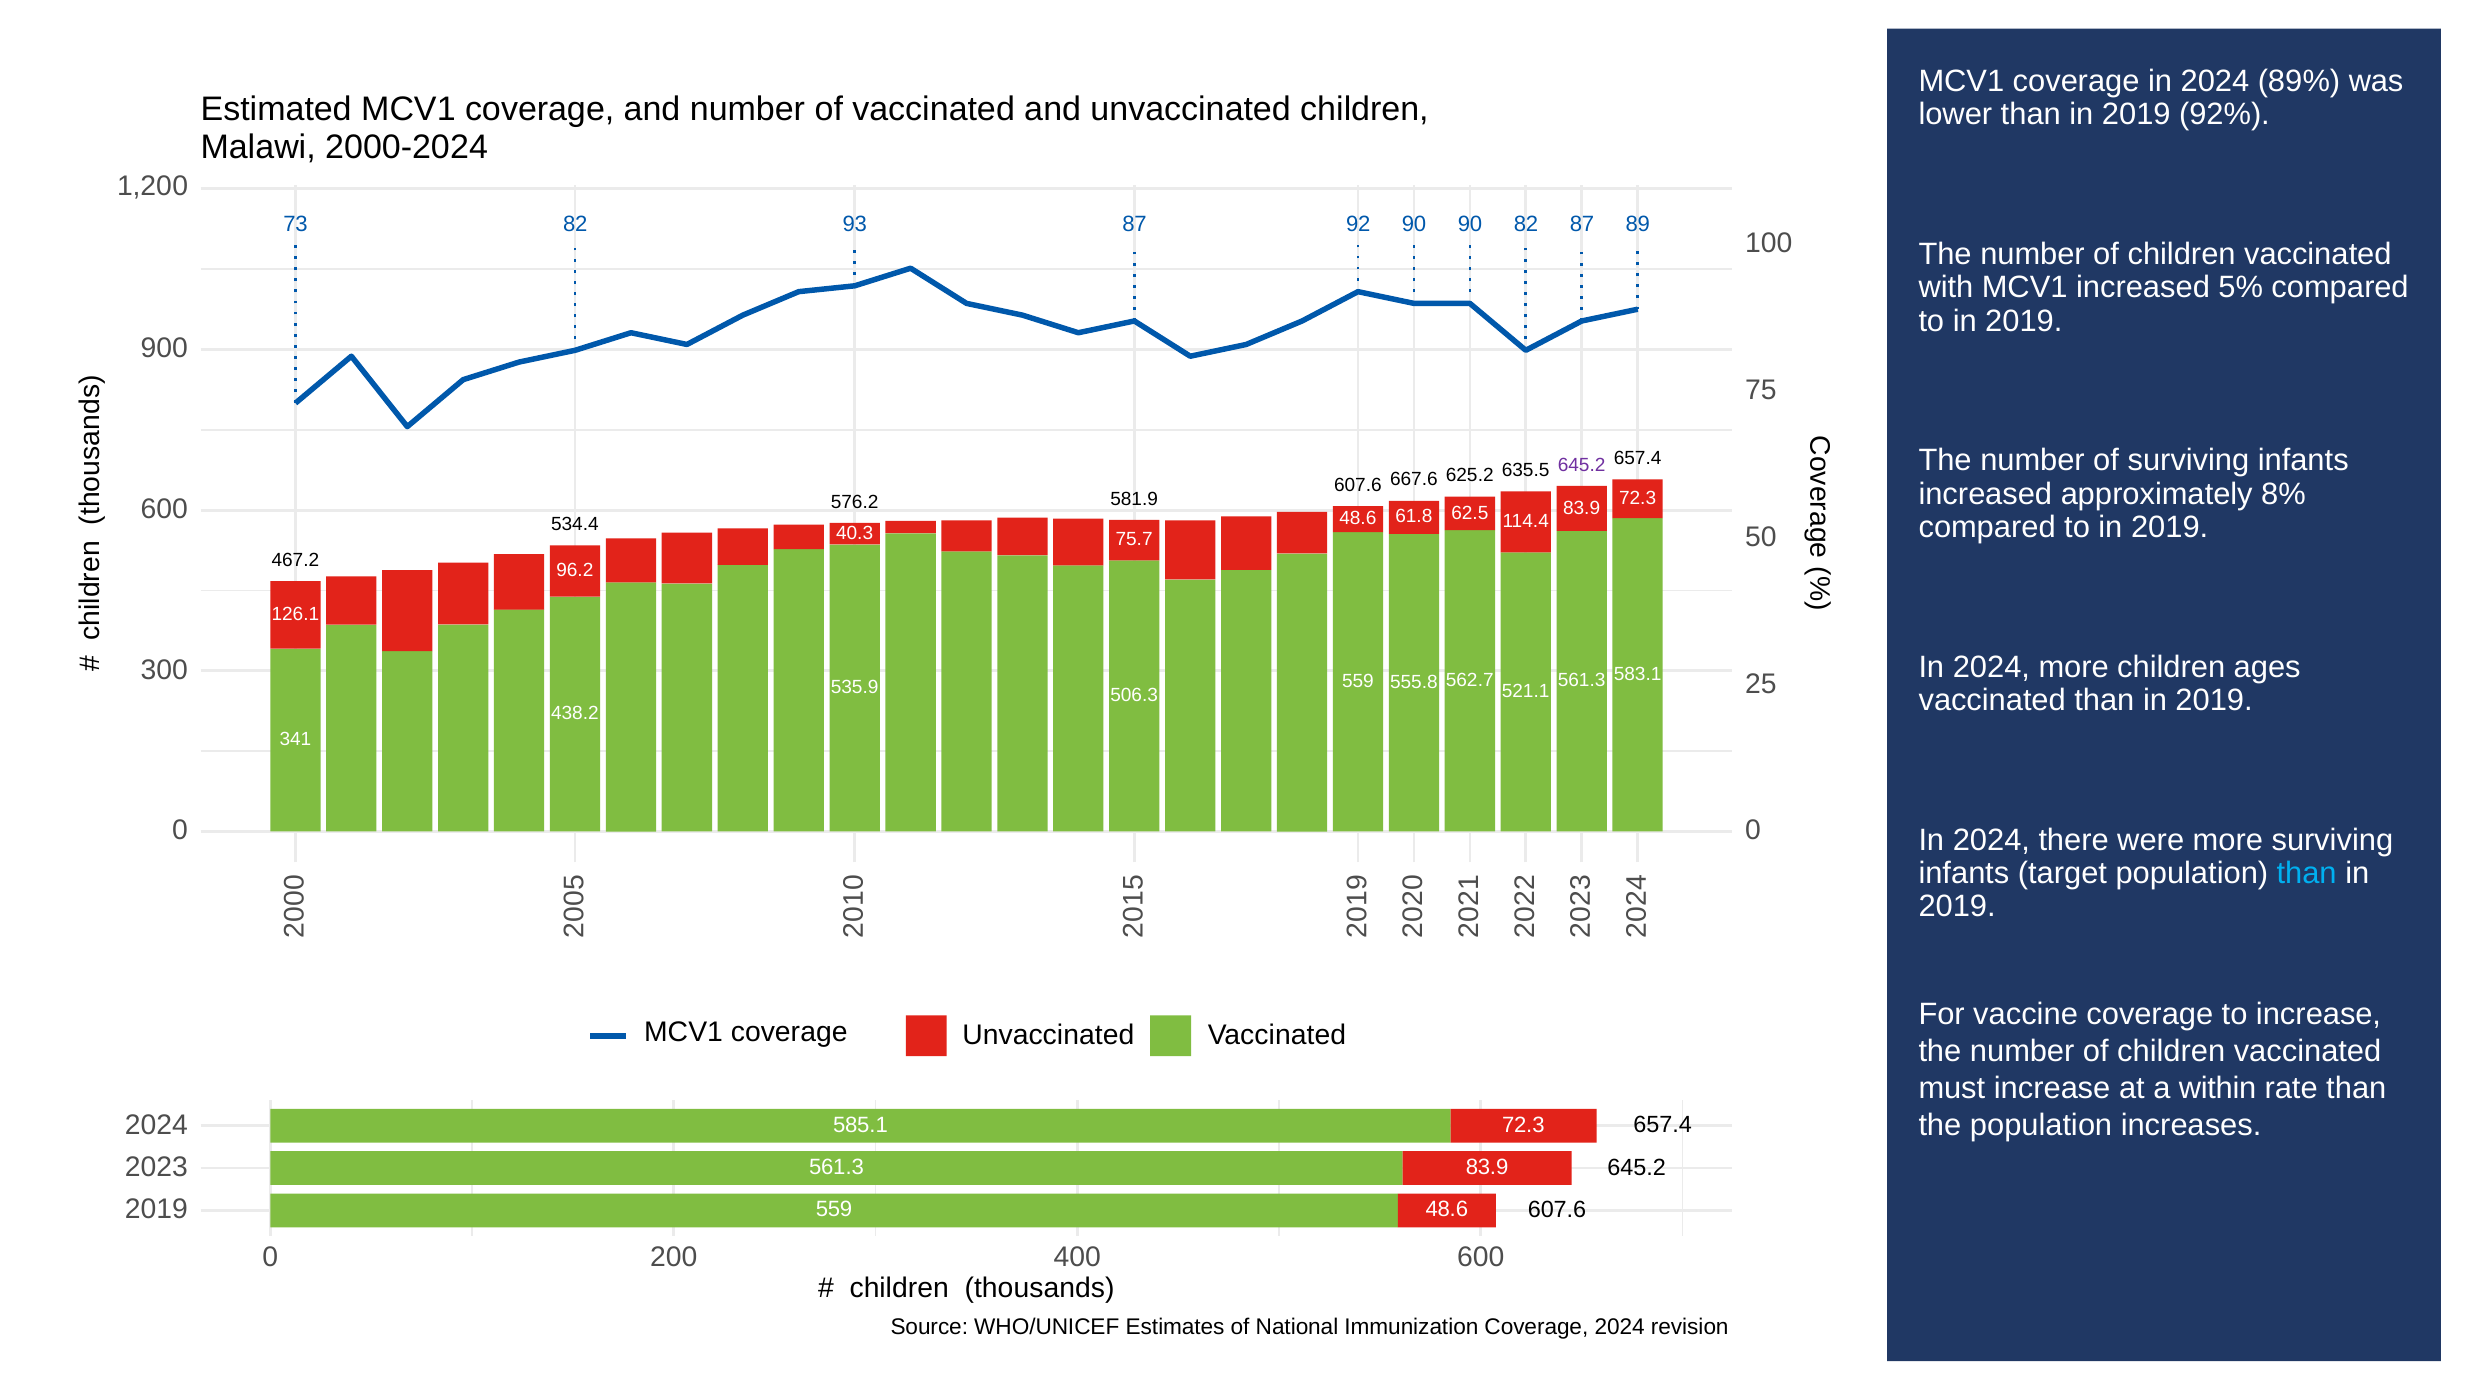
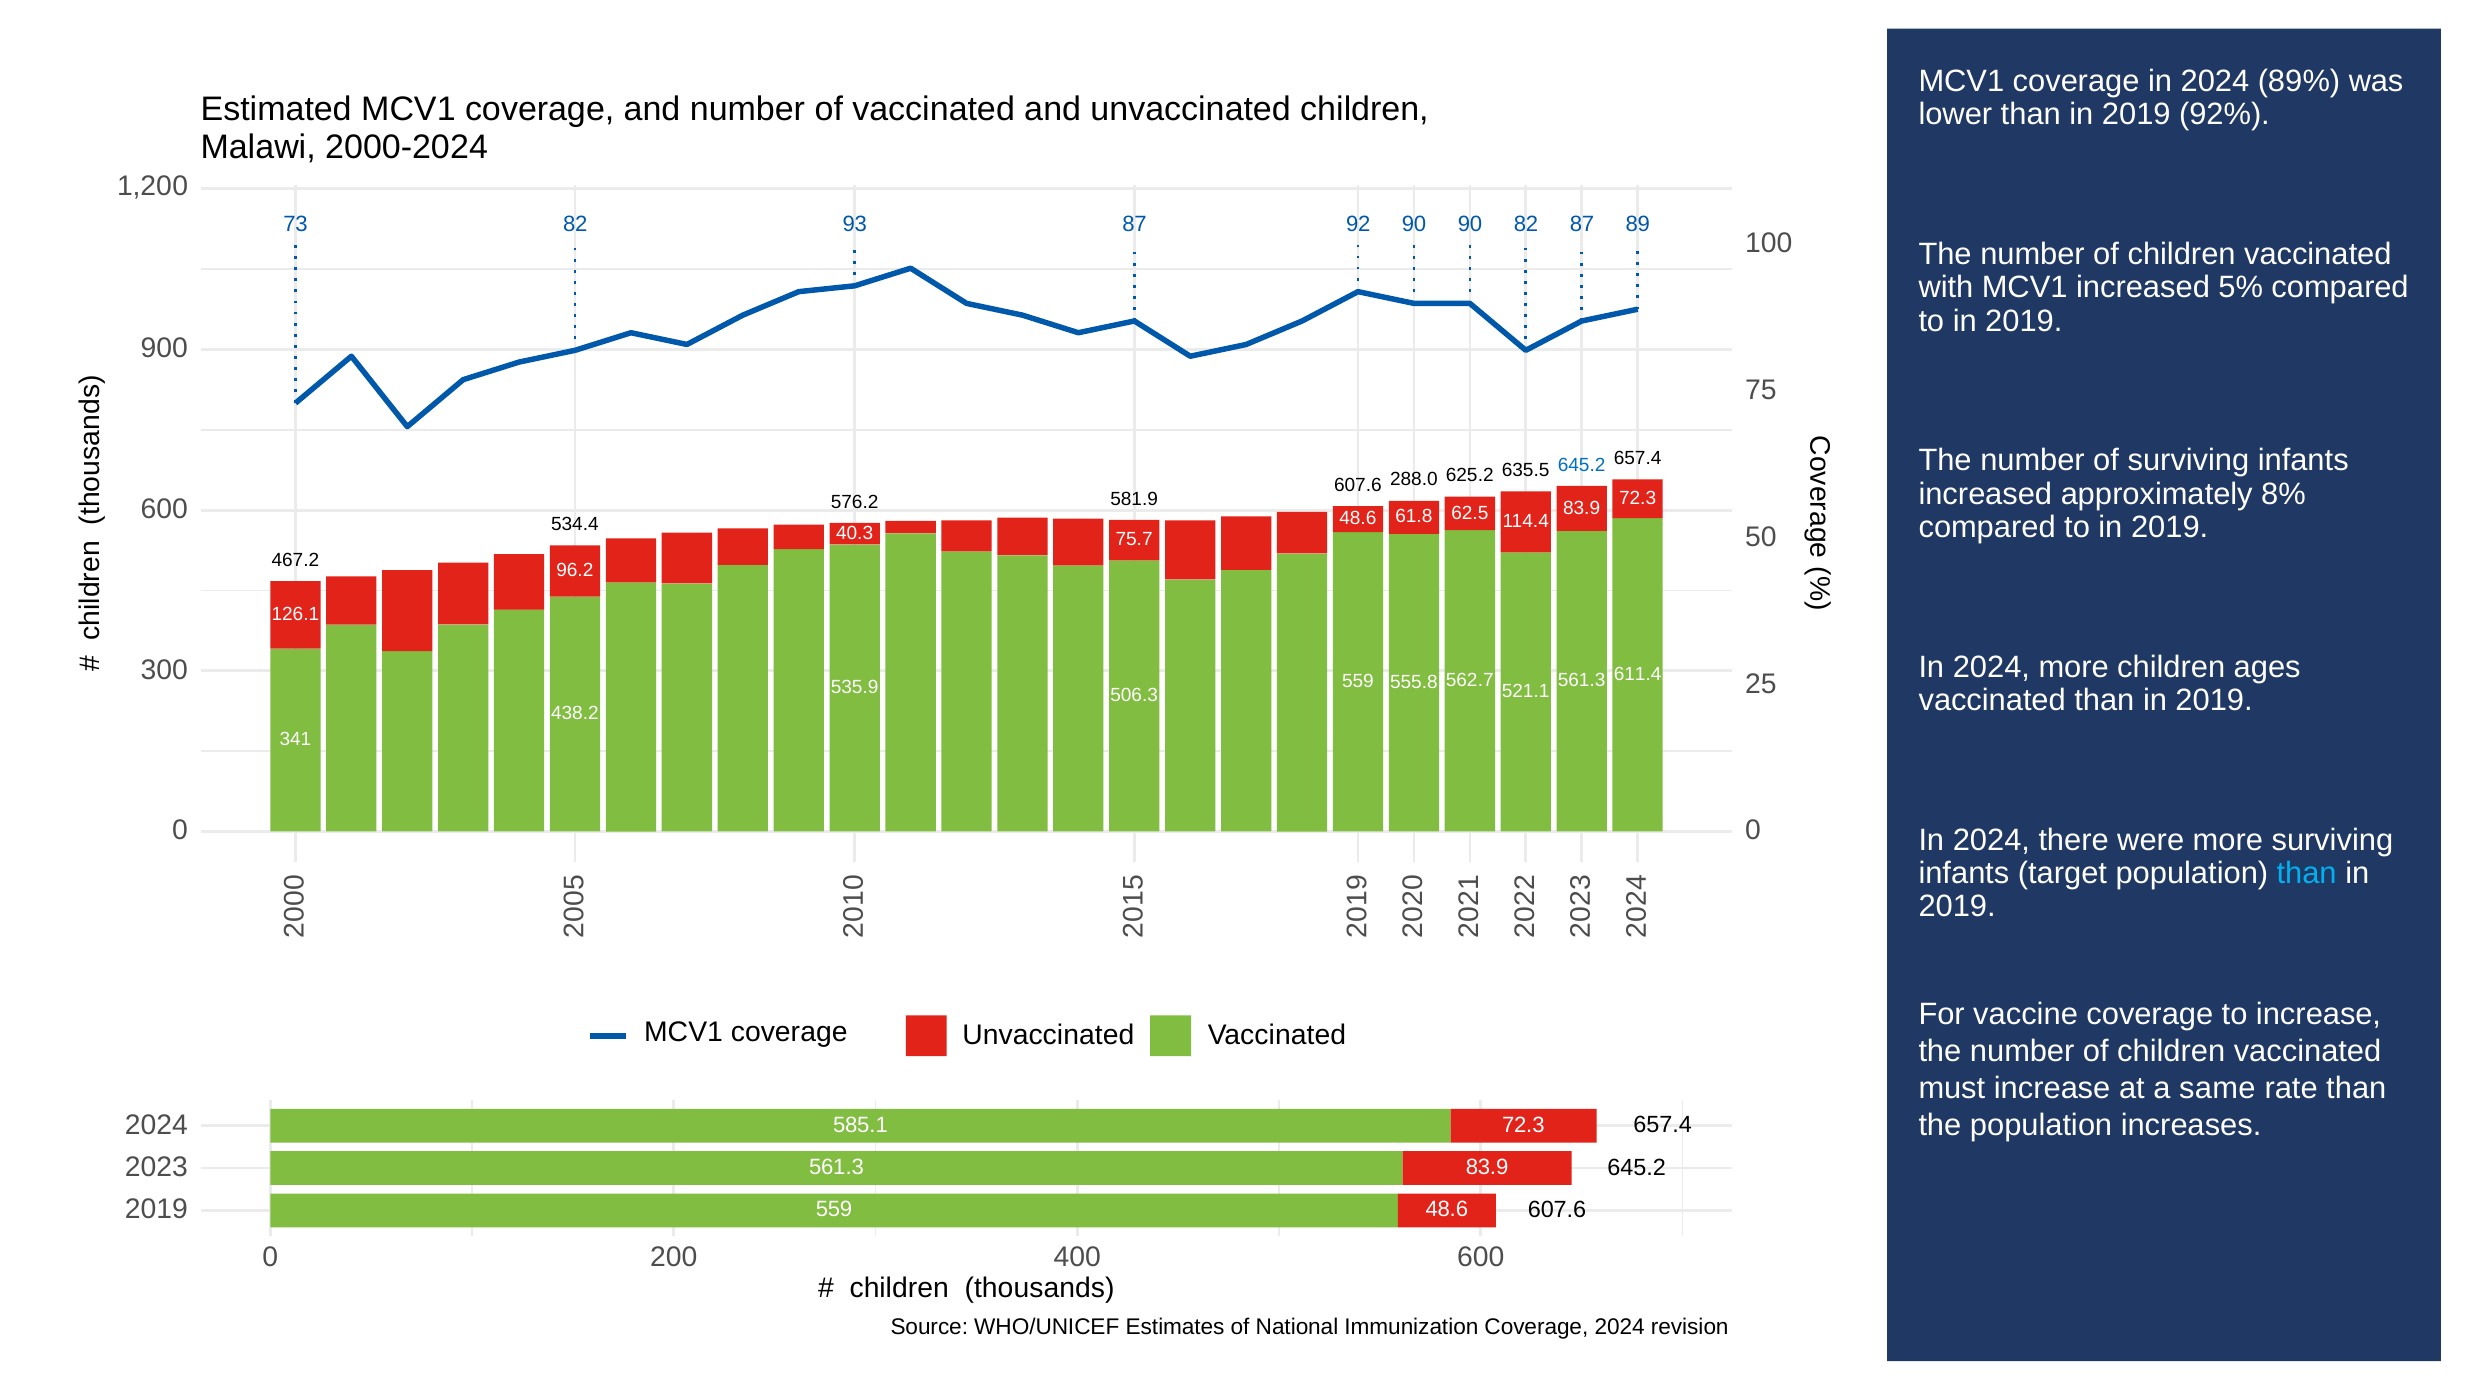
667.6: 667.6 -> 288.0 (1414, 480)
645.2 colour: purple -> blue (1582, 465)
583.1: 583.1 -> 611.4 (1638, 674)
within: within -> same (2217, 1088)
